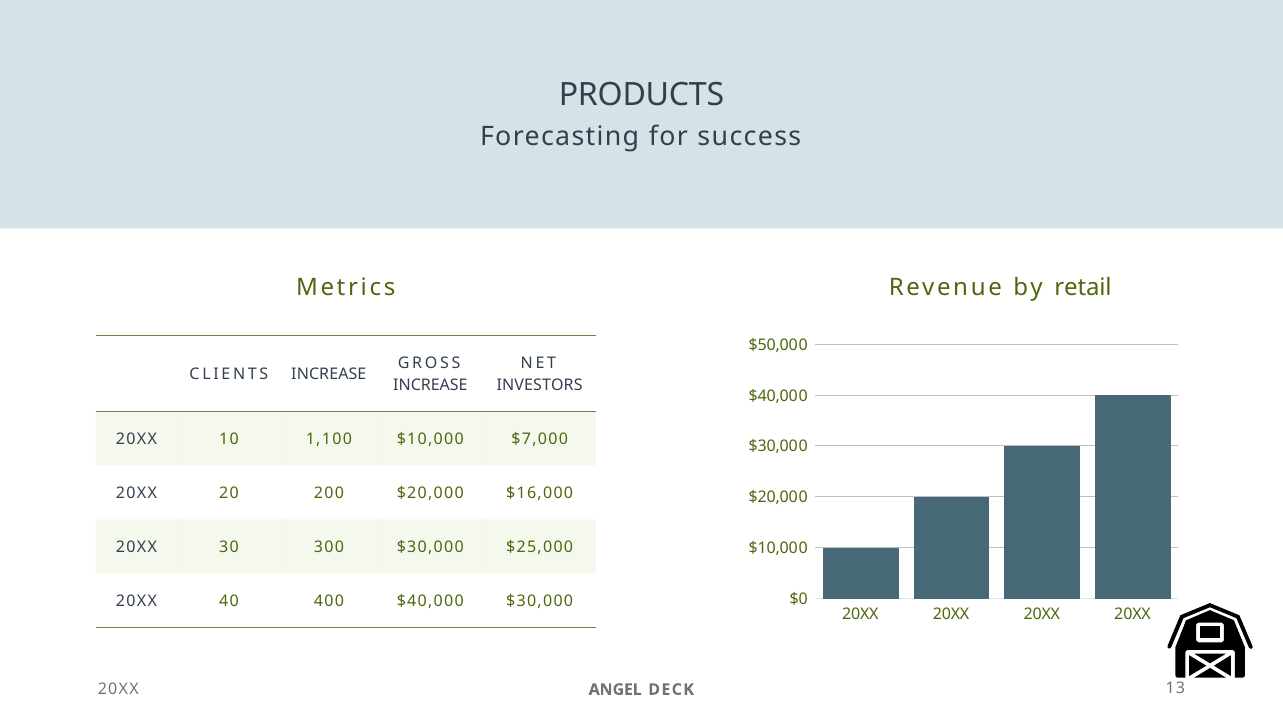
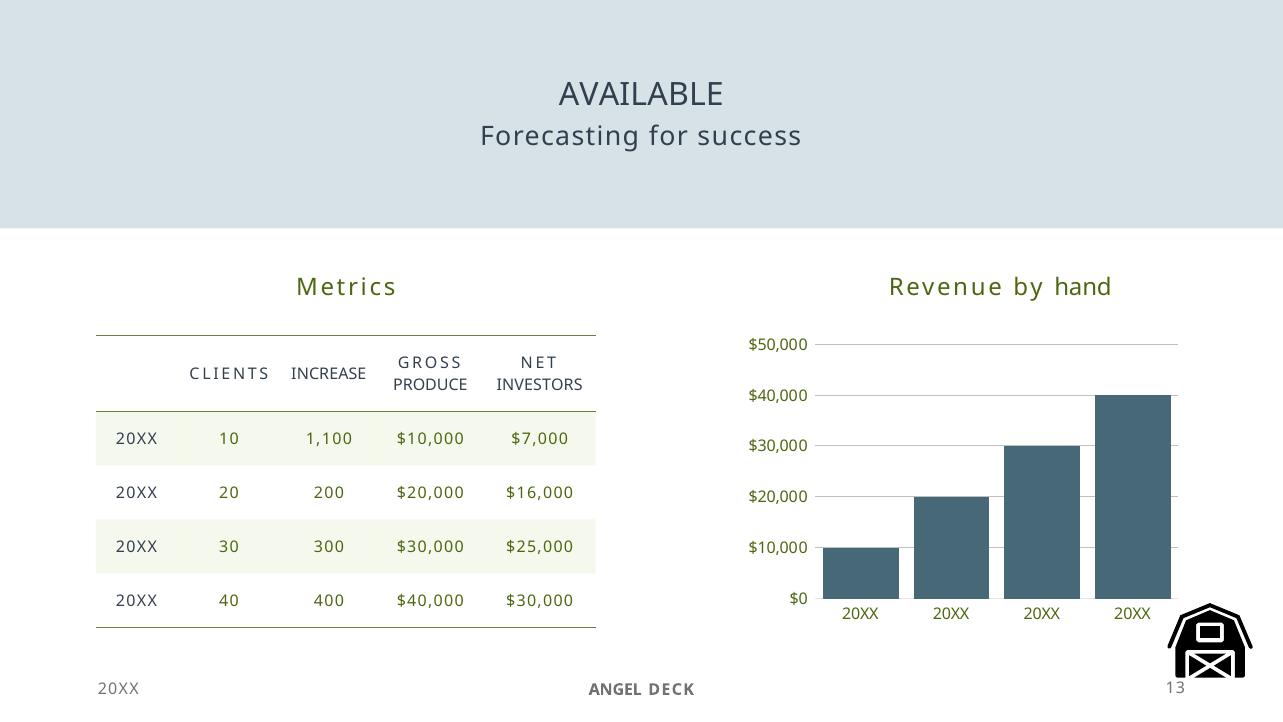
PRODUCTS: PRODUCTS -> AVAILABLE (641, 95)
retail: retail -> hand (1083, 287)
INCREASE: INCREASE -> PRODUCE (430, 385)
